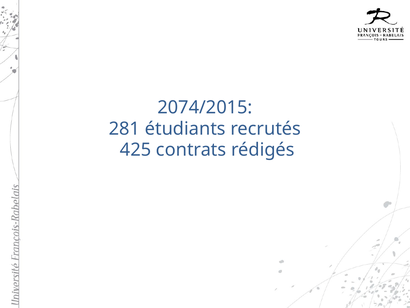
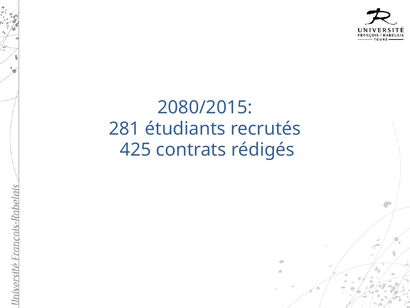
2074/2015: 2074/2015 -> 2080/2015 (205, 107)
